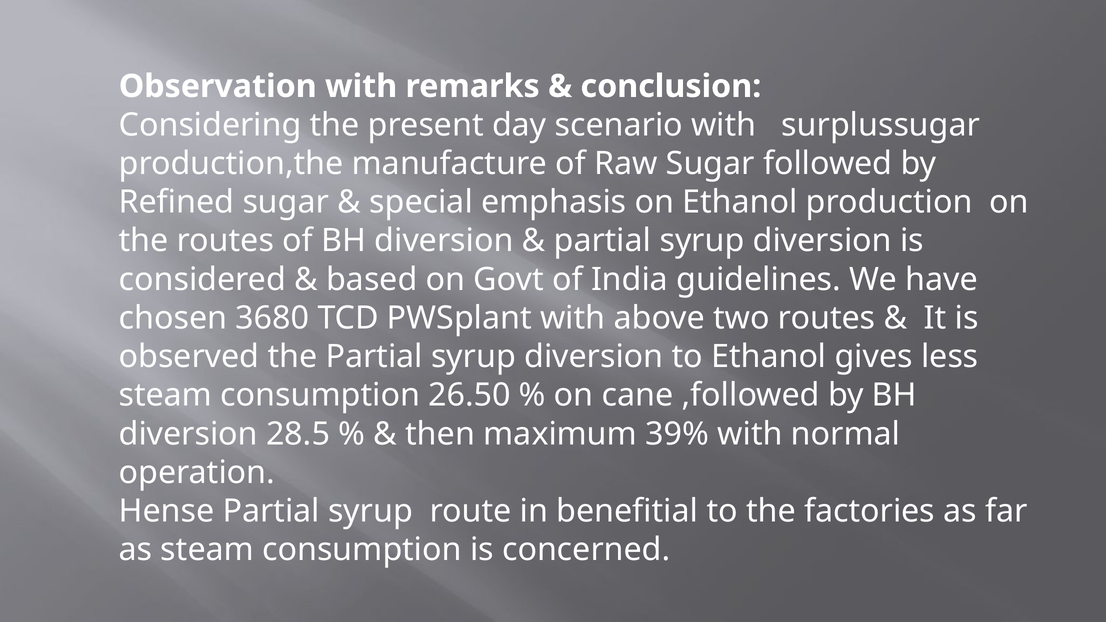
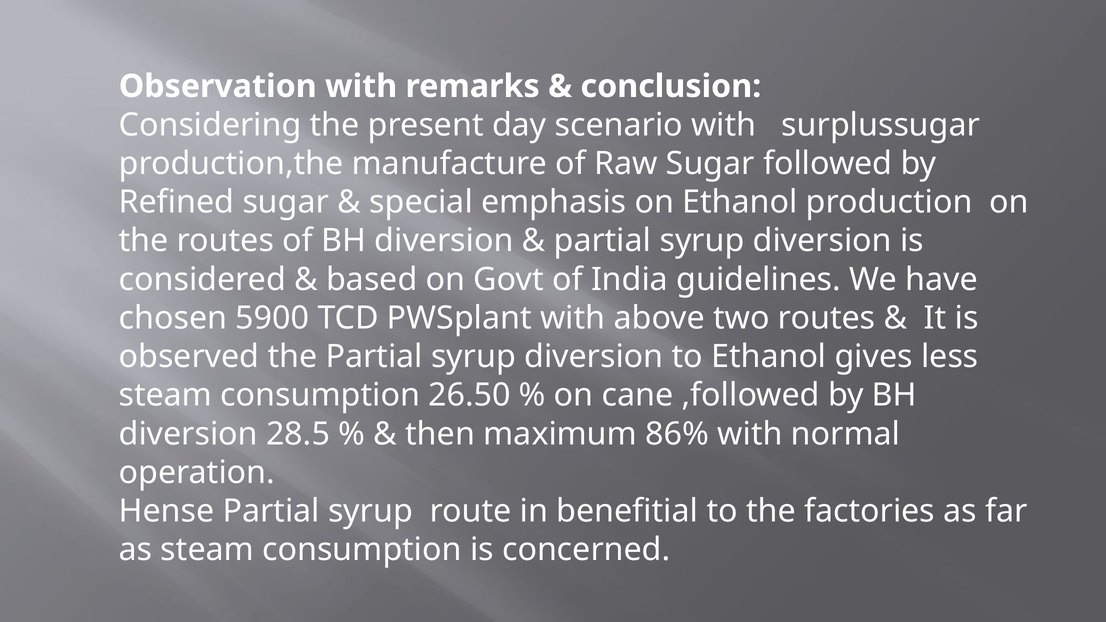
3680: 3680 -> 5900 (272, 318)
39%: 39% -> 86% (677, 434)
